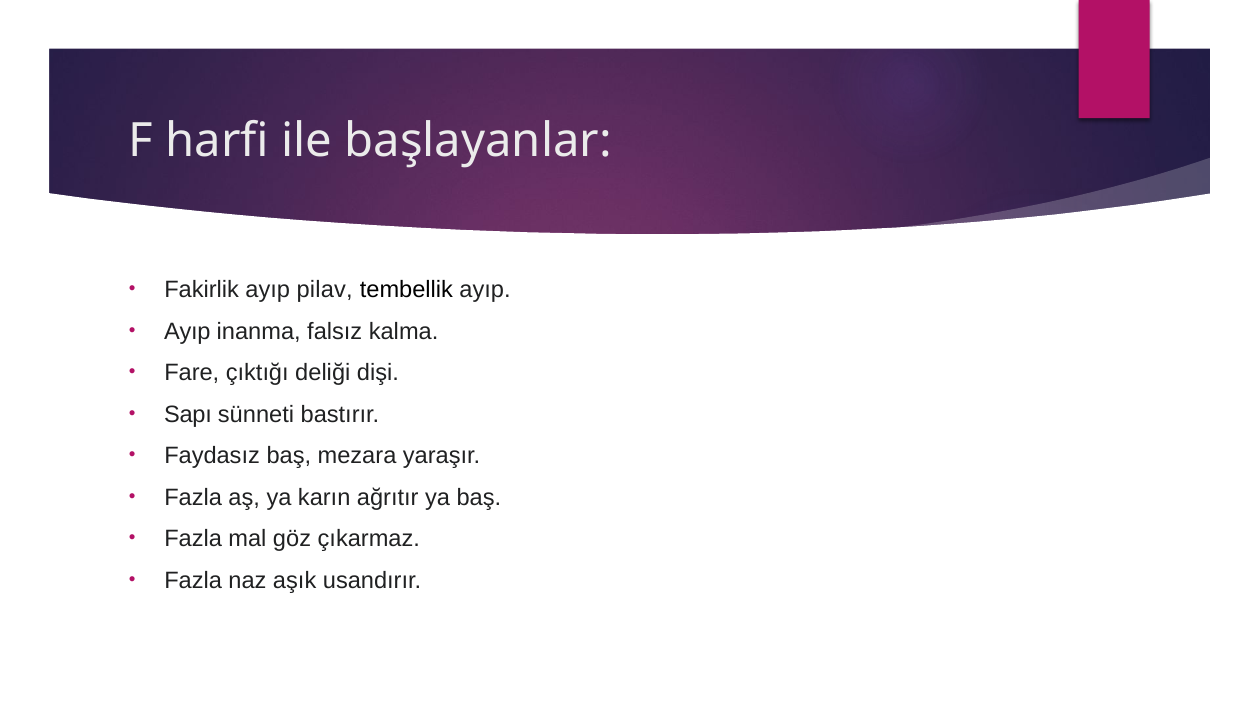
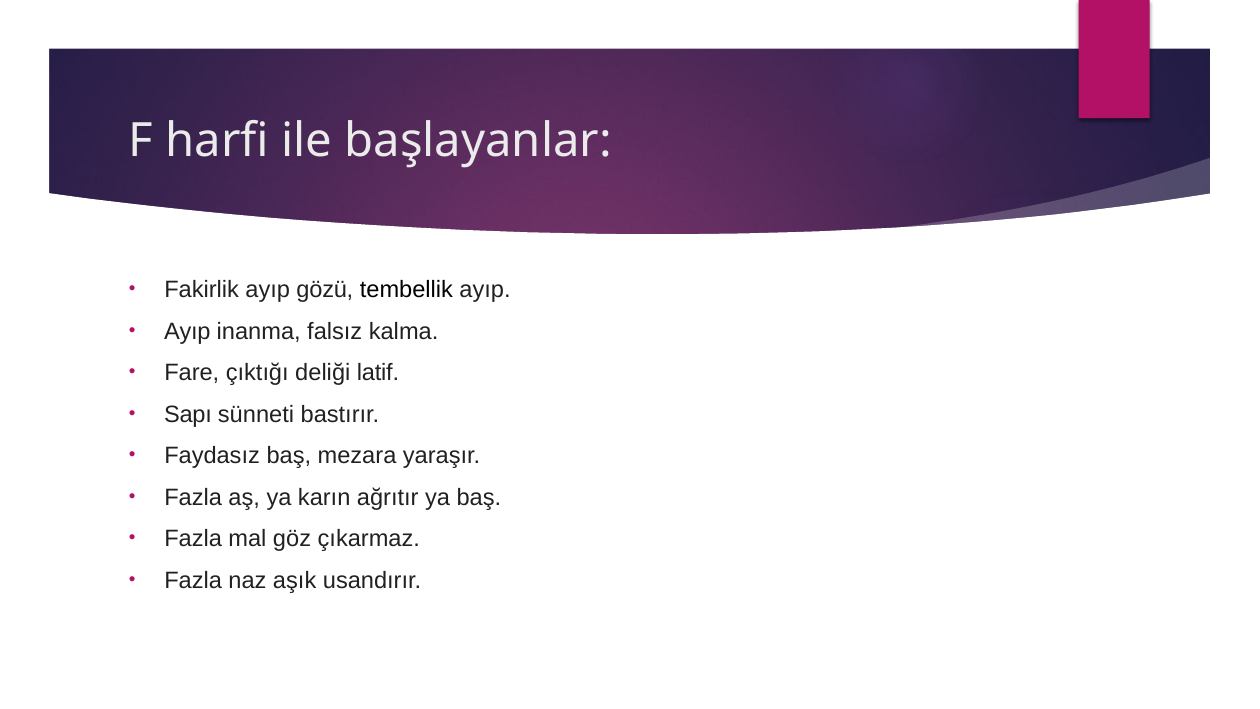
pilav: pilav -> gözü (325, 290)
dişi: dişi -> latif (378, 373)
